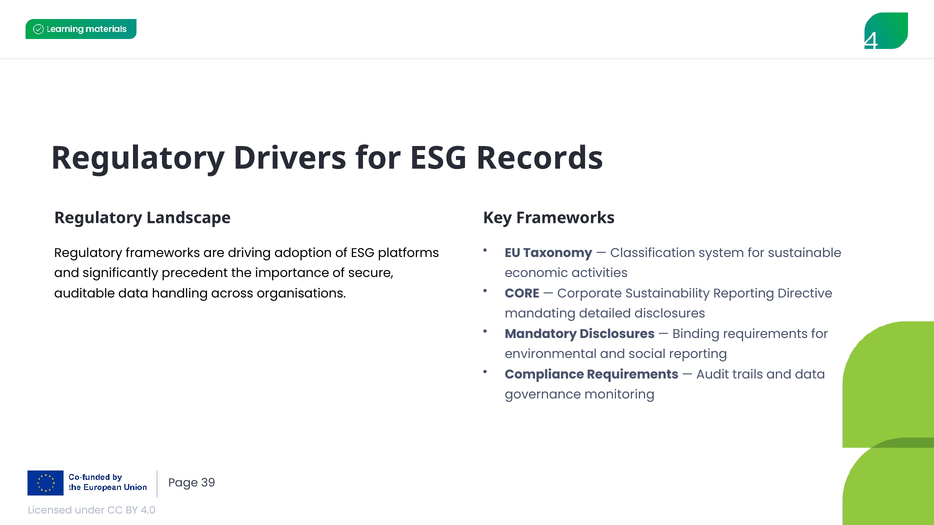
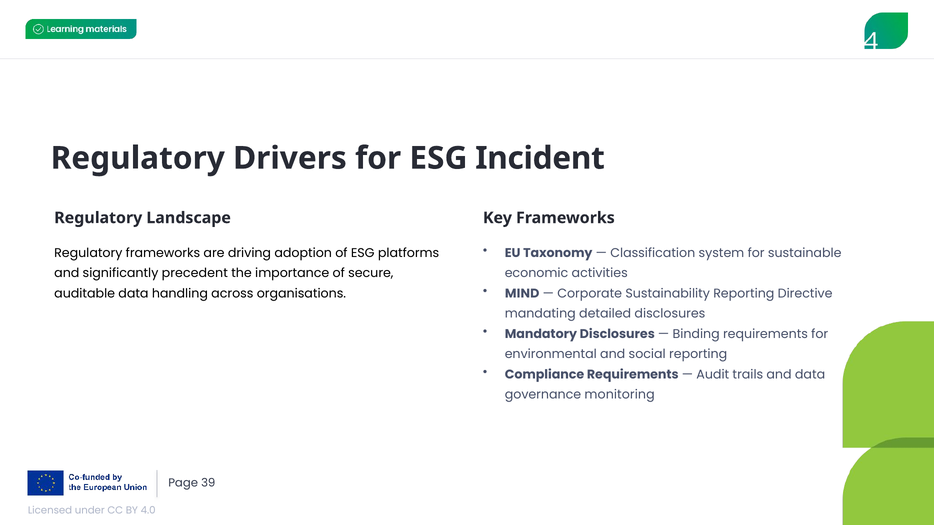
Records: Records -> Incident (540, 158)
CORE: CORE -> MIND (522, 294)
